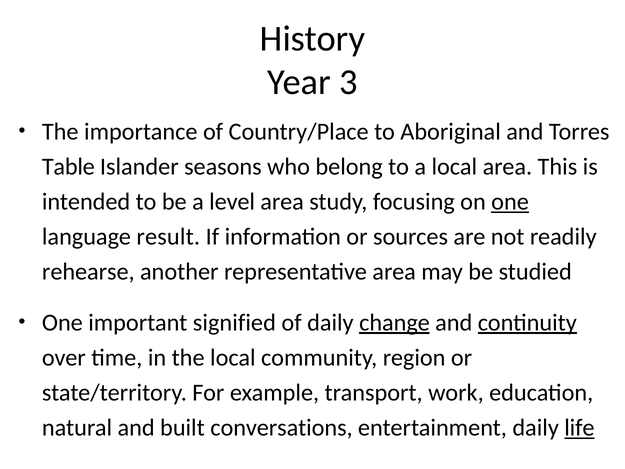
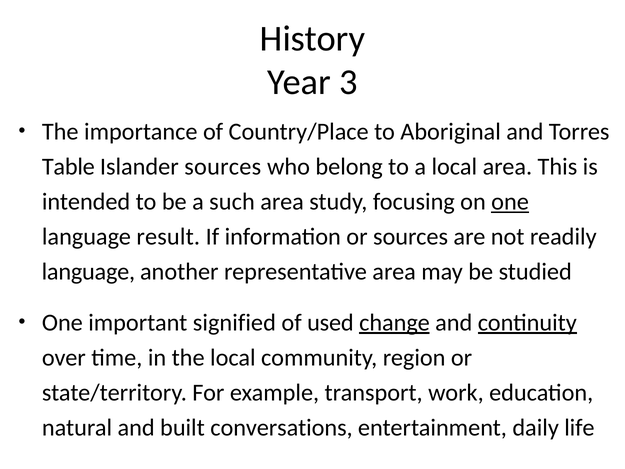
Islander seasons: seasons -> sources (223, 167)
level: level -> such (232, 202)
rehearse: rehearse -> language (88, 272)
of daily: daily -> used (330, 322)
life underline: present -> none (579, 427)
